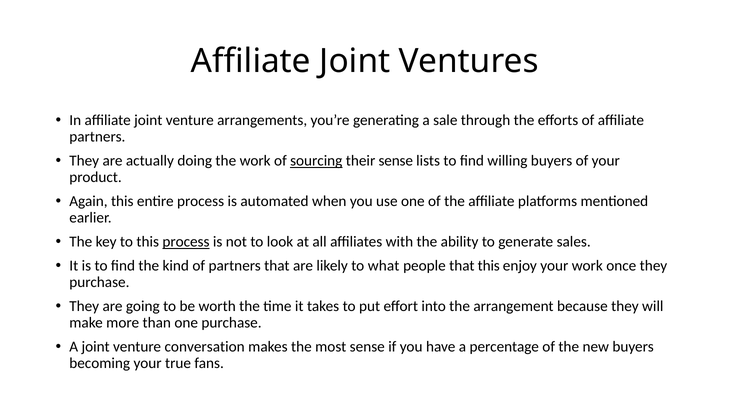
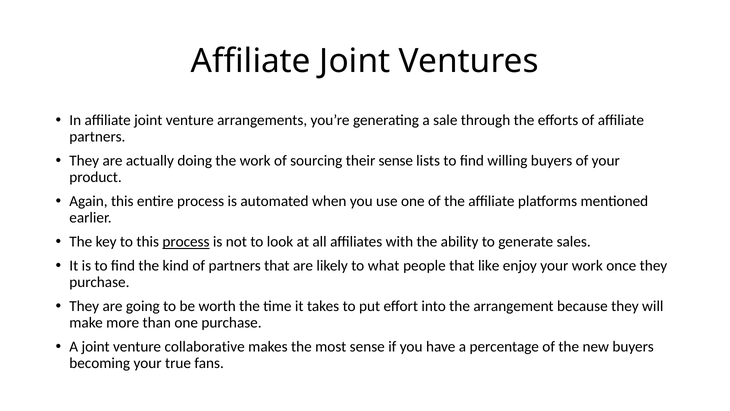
sourcing underline: present -> none (316, 161)
that this: this -> like (489, 266)
conversation: conversation -> collaborative (205, 346)
